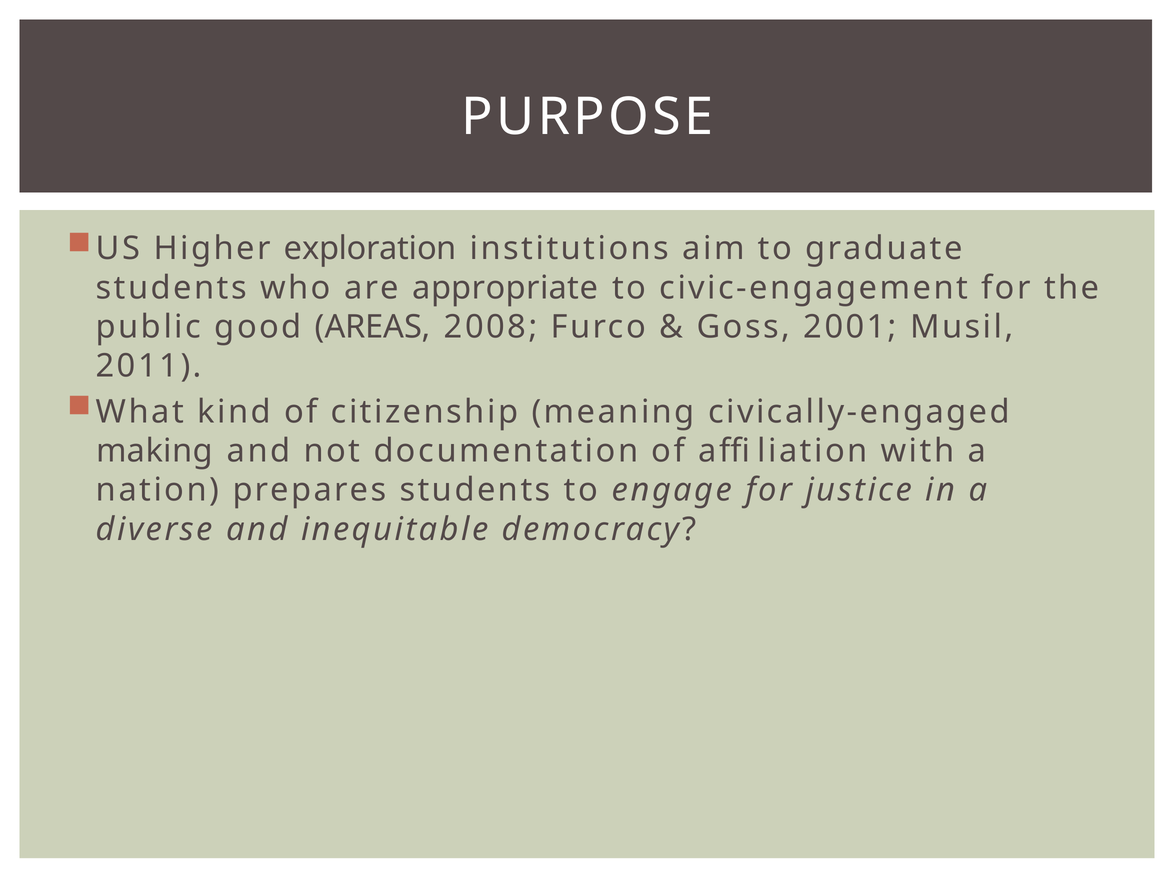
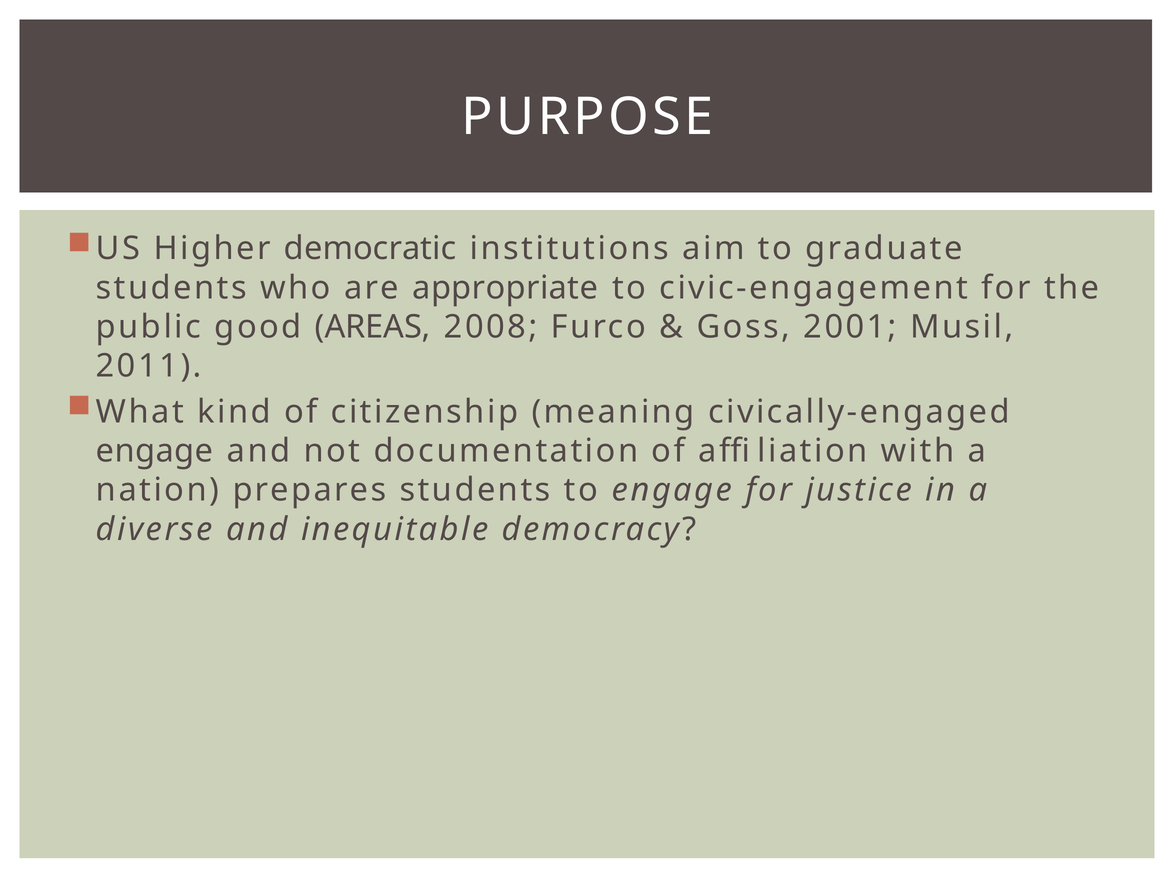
exploration: exploration -> democratic (370, 249)
making: making -> engage (154, 451)
